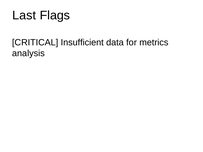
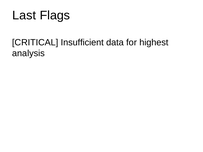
metrics: metrics -> highest (154, 43)
